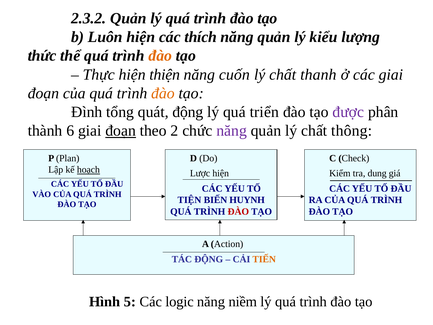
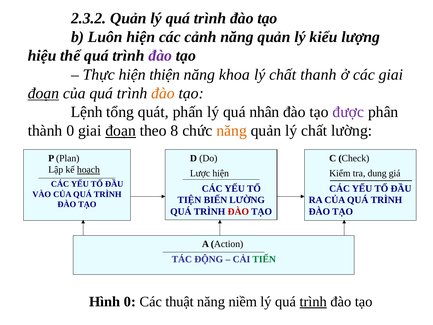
thích: thích -> cảnh (201, 37)
thức: thức -> hiệu (42, 56)
đào colour: orange -> purple (160, 56)
cuốn: cuốn -> khoa (234, 74)
đoạn underline: none -> present (43, 93)
Đình: Đình -> Lệnh (87, 112)
quát động: động -> phấn (188, 112)
triển: triển -> nhân (265, 112)
thành 6: 6 -> 0 (70, 131)
2: 2 -> 8 (175, 131)
năng colour: purple -> orange (232, 131)
chất thông: thông -> lường (352, 131)
BIẾN HUYNH: HUYNH -> LƯỜNG (247, 200)
TIẾN colour: orange -> green (264, 259)
Hình 5: 5 -> 0 (130, 301)
logic: logic -> thuật (180, 301)
trình underline: none -> present (313, 301)
